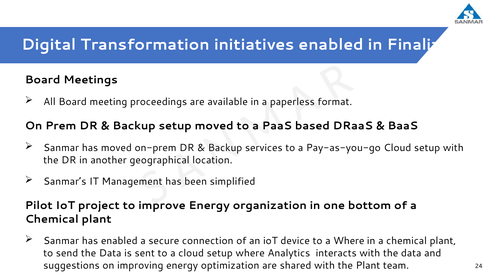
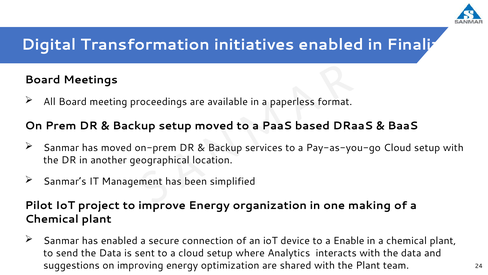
bottom: bottom -> making (369, 205)
a Where: Where -> Enable (349, 240)
